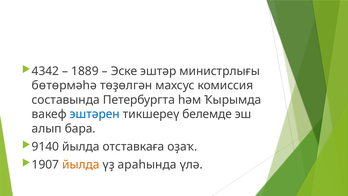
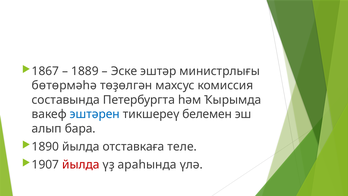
4342: 4342 -> 1867 (45, 71)
белемде: белемде -> белемен (207, 114)
9140: 9140 -> 1890 (45, 146)
оҙаҡ: оҙаҡ -> теле (182, 146)
йылда colour: orange -> red (81, 164)
